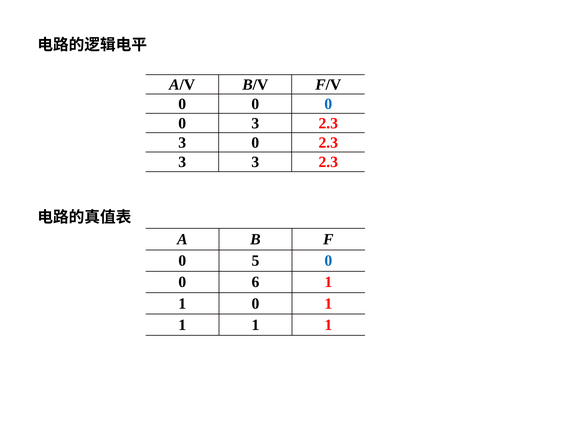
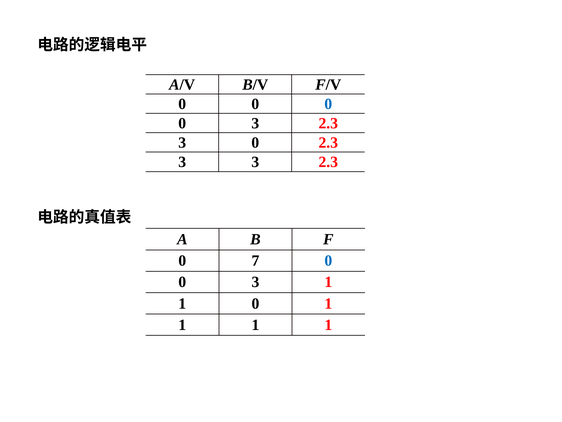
5: 5 -> 7 (255, 260)
6: 6 -> 3 (255, 282)
